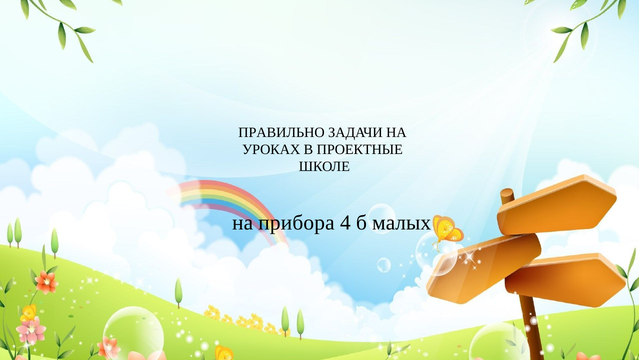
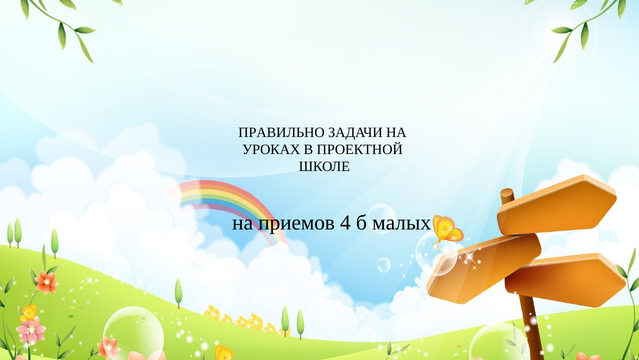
ПРОЕКТНЫЕ: ПРОЕКТНЫЕ -> ПРОЕКТНОЙ (360, 149)
прибора: прибора -> приемов (297, 222)
